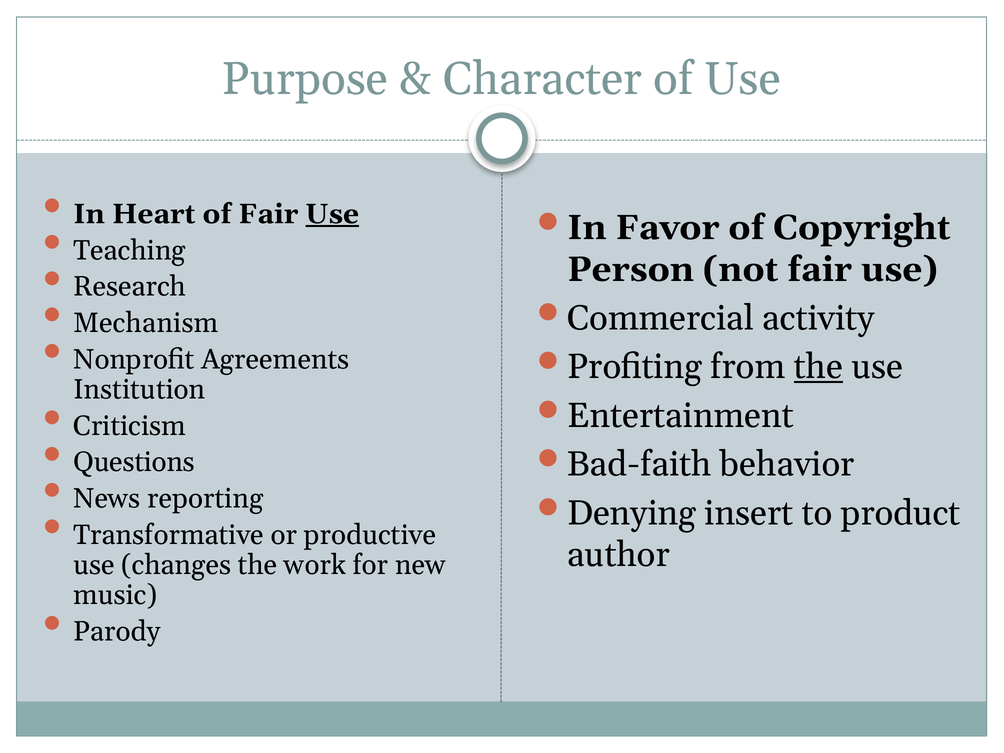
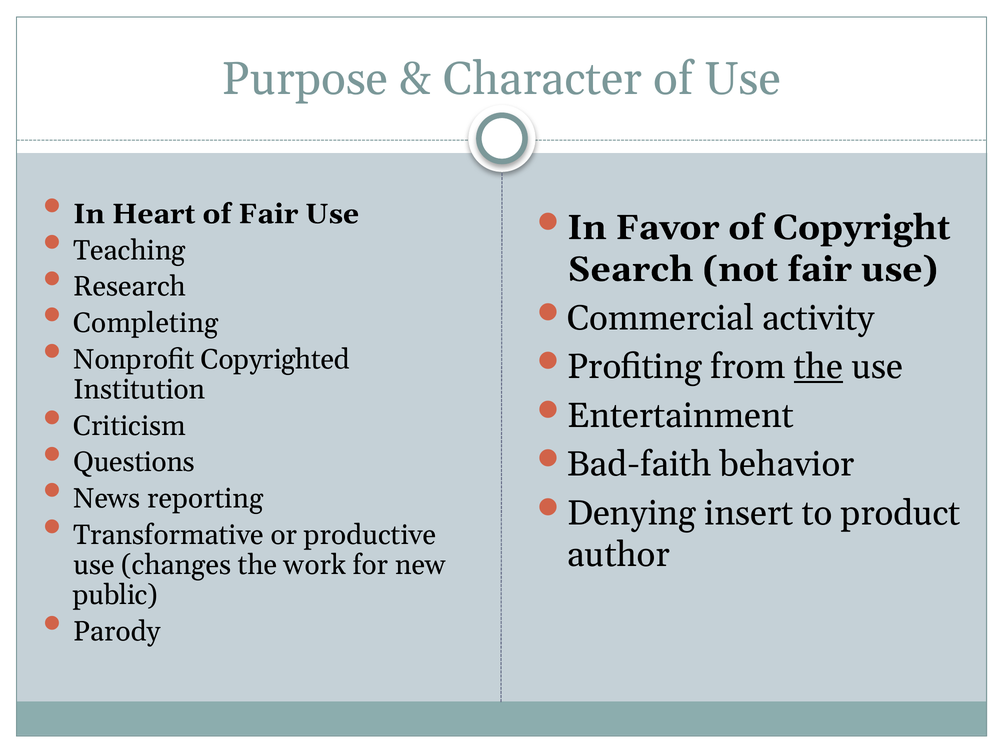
Use underline: present -> none (332, 214)
Person: Person -> Search (630, 269)
Mechanism: Mechanism -> Completing (146, 323)
Agreements: Agreements -> Copyrighted (275, 359)
music: music -> public (115, 595)
